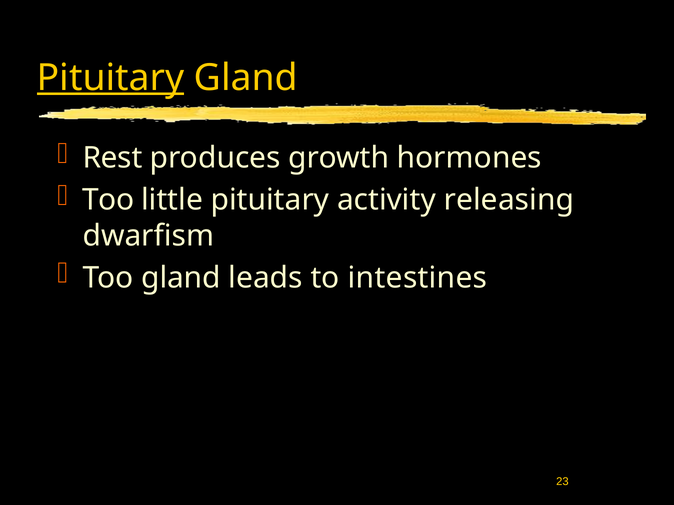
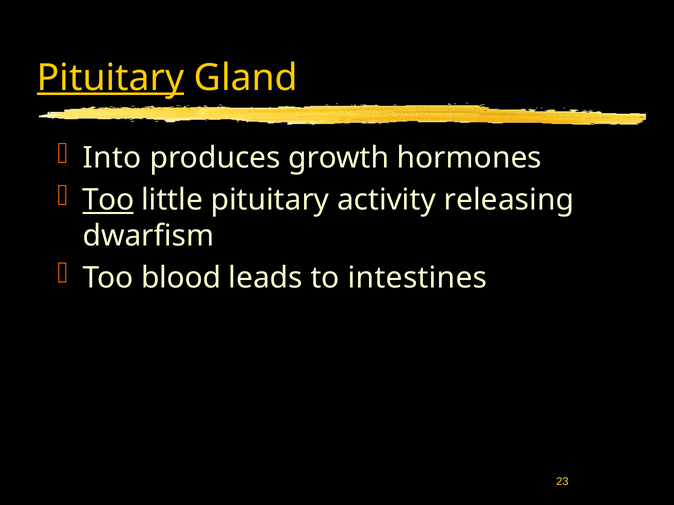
Rest: Rest -> Into (112, 158)
Too underline: none -> present (108, 200)
Too gland: gland -> blood (181, 278)
